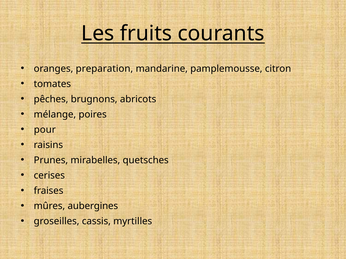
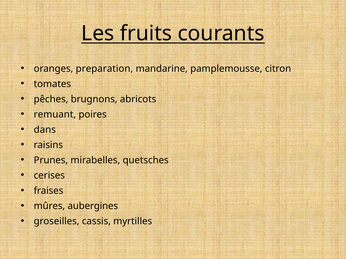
mélange: mélange -> remuant (55, 115)
pour: pour -> dans (45, 130)
